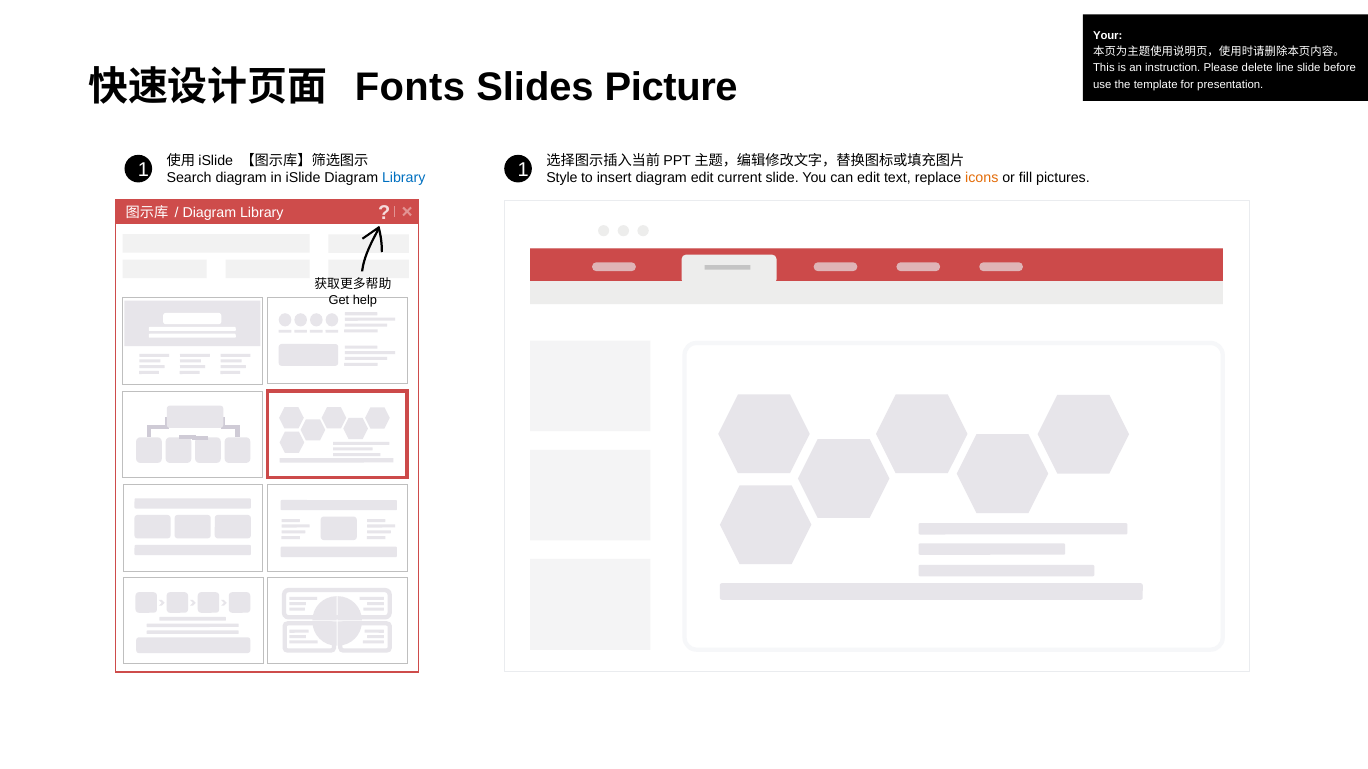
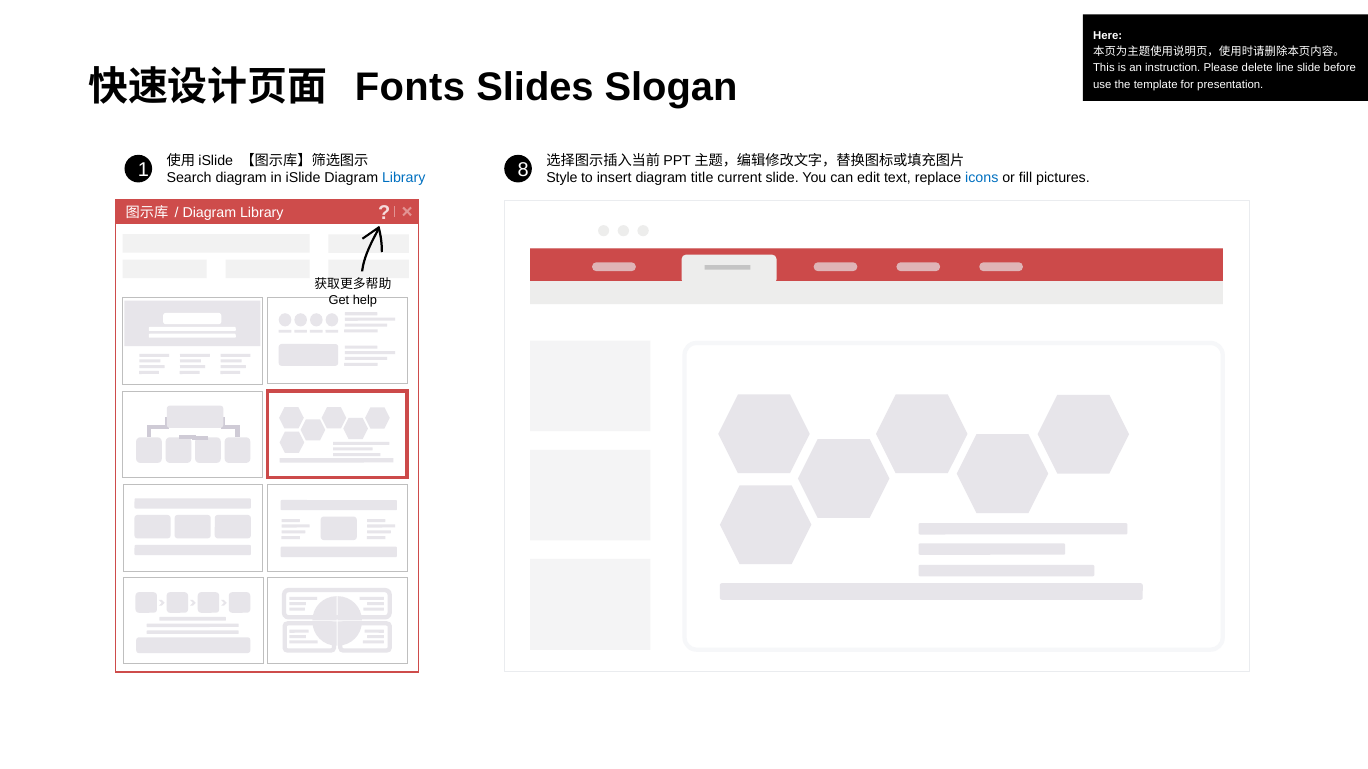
Your: Your -> Here (1108, 35)
Picture: Picture -> Slogan (671, 87)
1 1: 1 -> 8 (523, 170)
diagram edit: edit -> title (702, 178)
icons colour: orange -> blue (982, 178)
